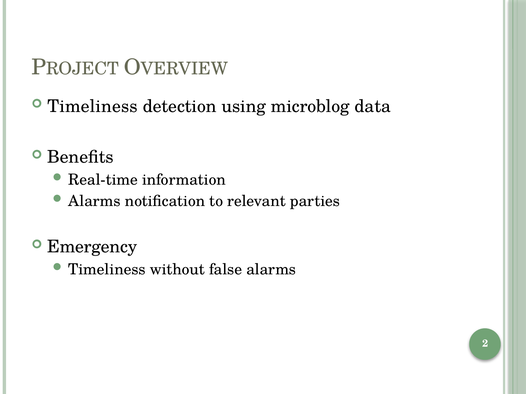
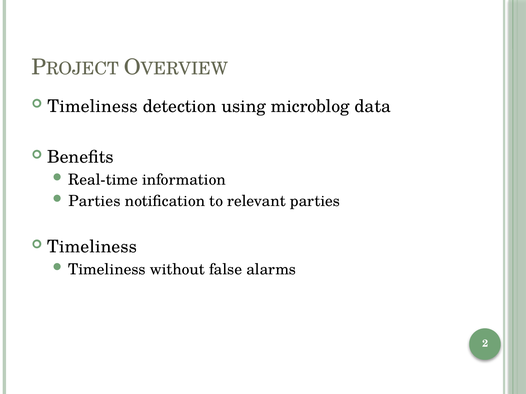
Alarms: Alarms -> Parties (94, 201)
Emergency: Emergency -> Timeliness (92, 247)
